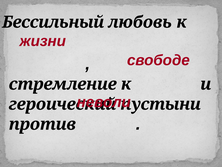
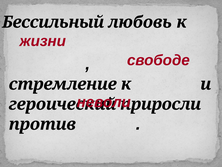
пустыни: пустыни -> приросли (161, 104)
